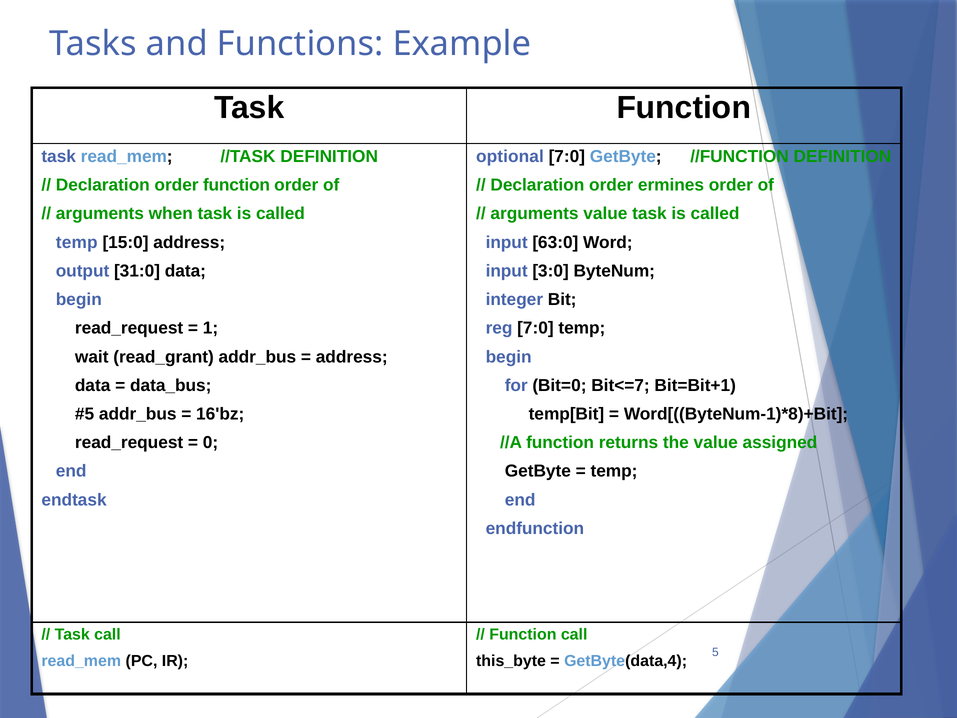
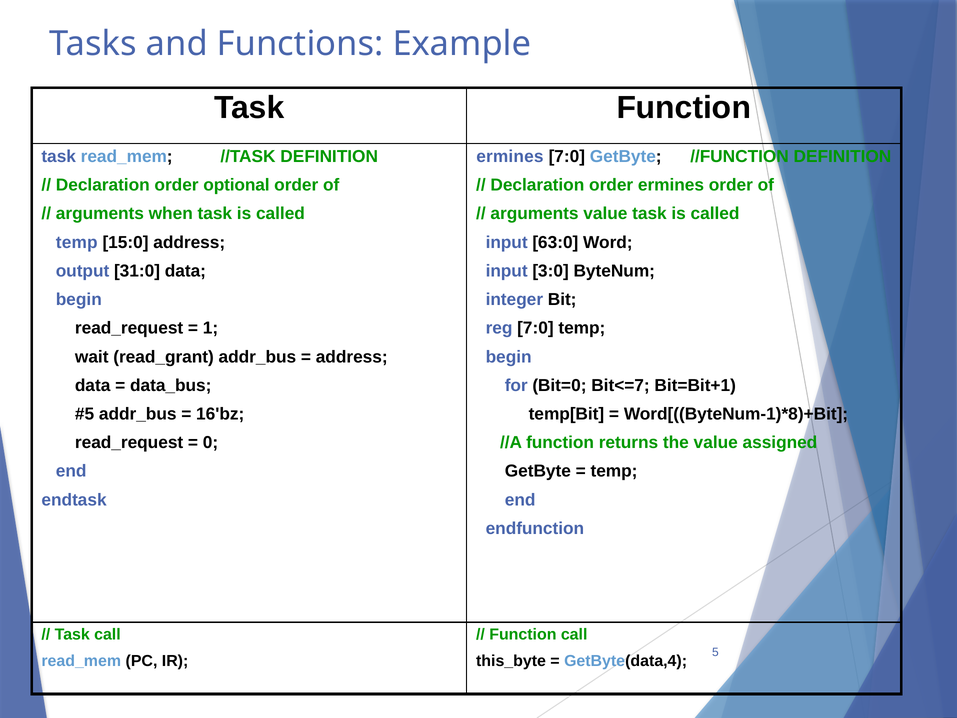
optional: optional -> ermines (510, 156)
order function: function -> optional (236, 185)
